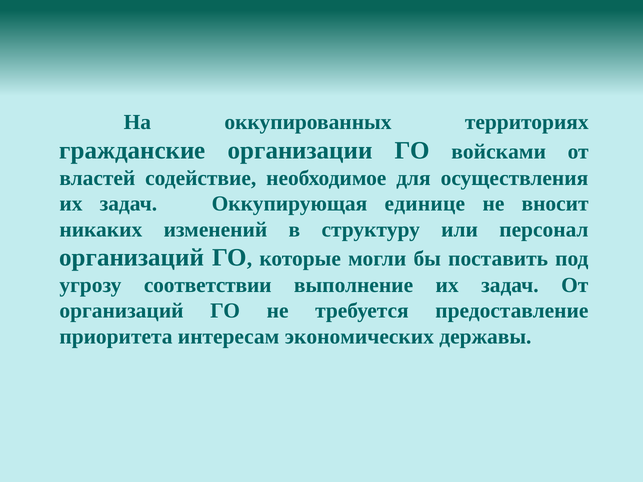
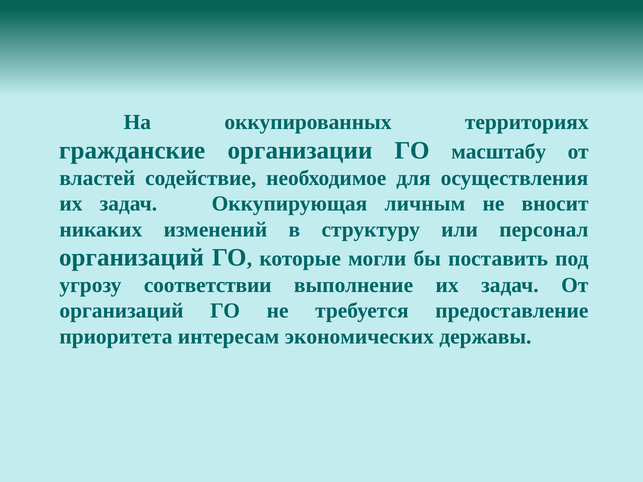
войсками: войсками -> масштабу (499, 152)
единице: единице -> личным (425, 204)
